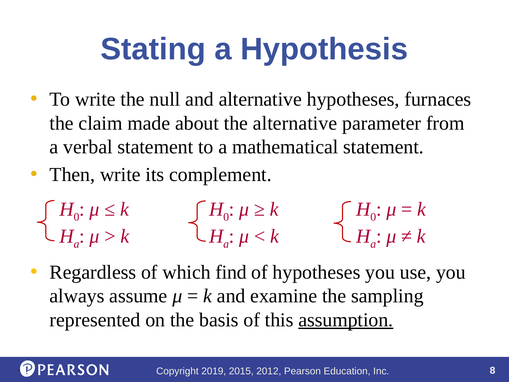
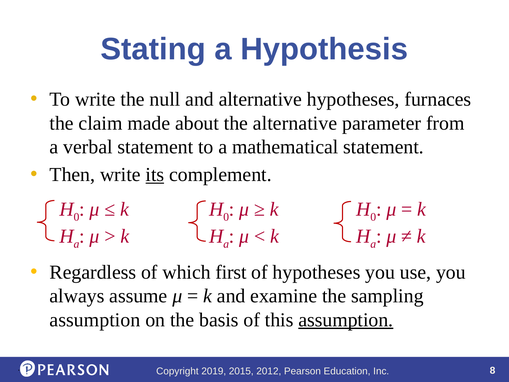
its underline: none -> present (155, 175)
find: find -> first (231, 272)
represented: represented -> assumption (95, 320)
